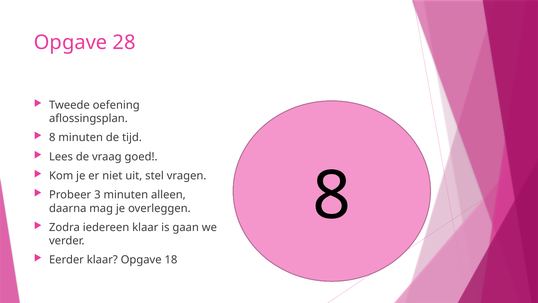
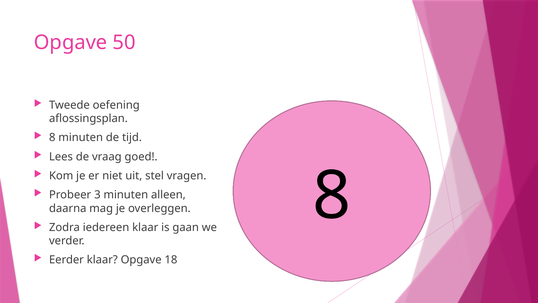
28: 28 -> 50 (124, 42)
